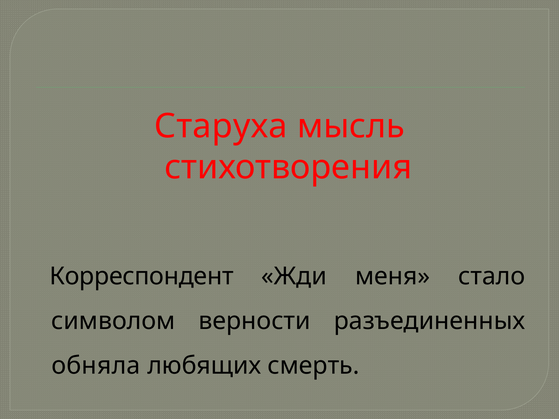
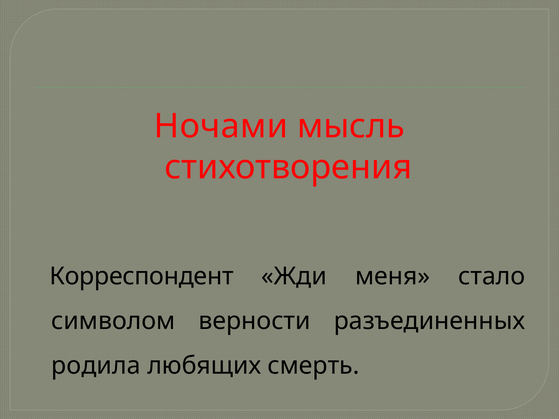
Старуха: Старуха -> Ночами (221, 126)
обняла: обняла -> родила (96, 366)
